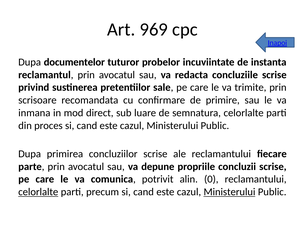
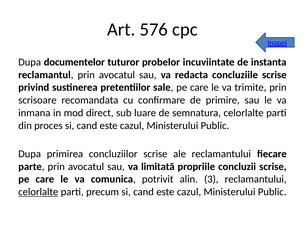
969: 969 -> 576 (154, 30)
depune: depune -> limitată (158, 166)
0: 0 -> 3 (211, 179)
Ministerului underline: present -> none (229, 192)
